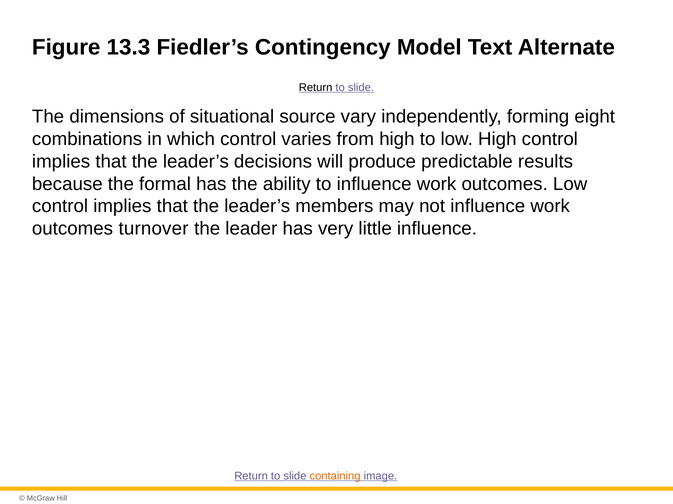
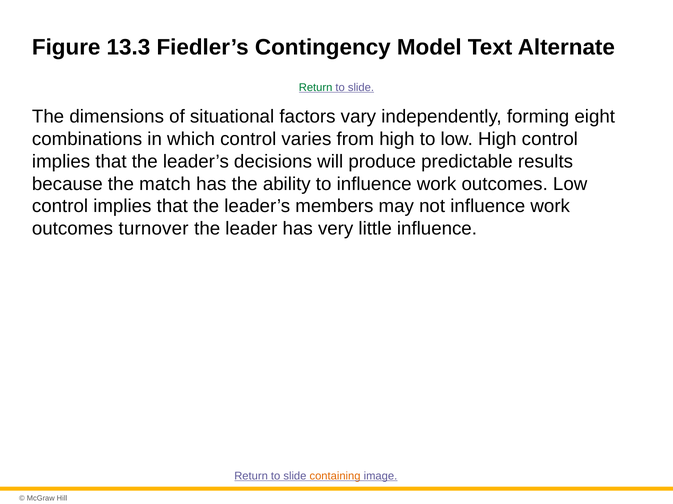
Return colour: black -> green (316, 88)
source: source -> factors (308, 117)
formal: formal -> match (165, 184)
